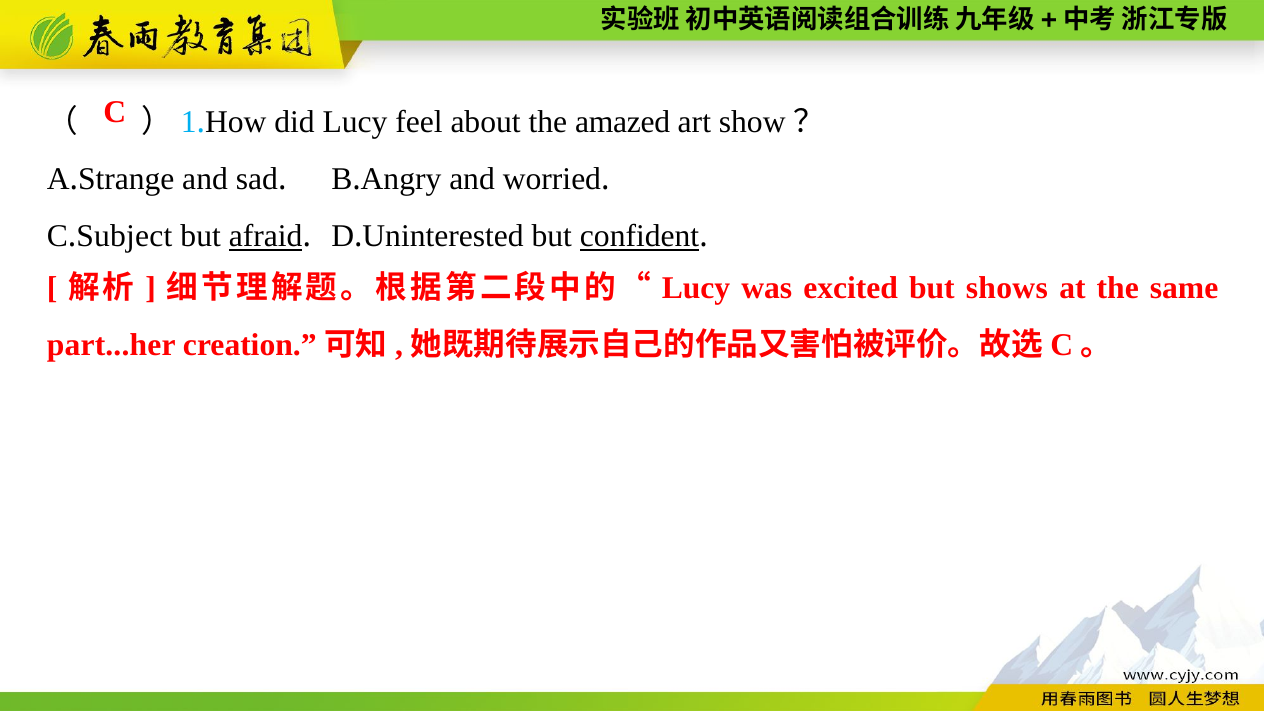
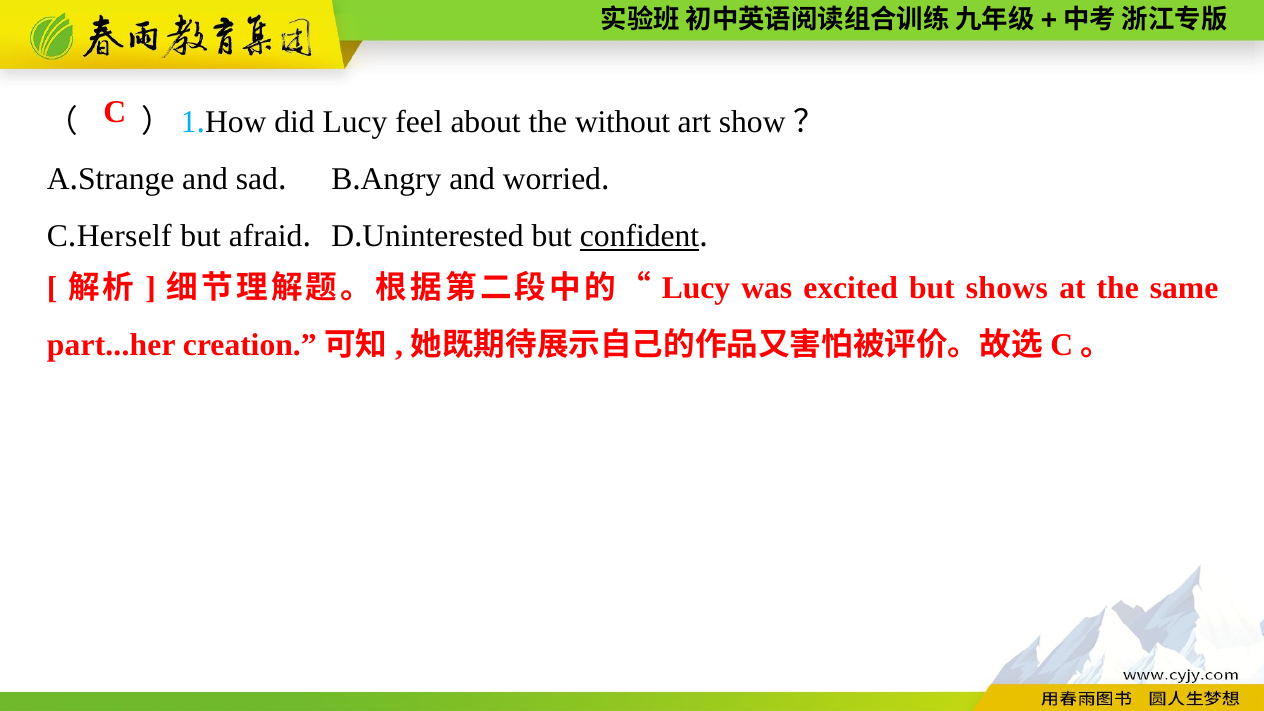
amazed: amazed -> without (623, 122)
Subject: Subject -> Herself (124, 236)
afraid underline: present -> none (266, 236)
